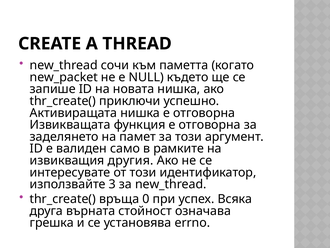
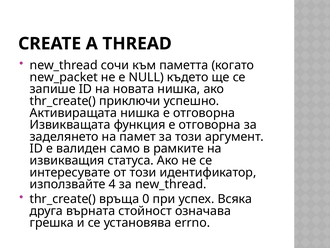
другия: другия -> статуса (131, 160)
3: 3 -> 4 (112, 184)
